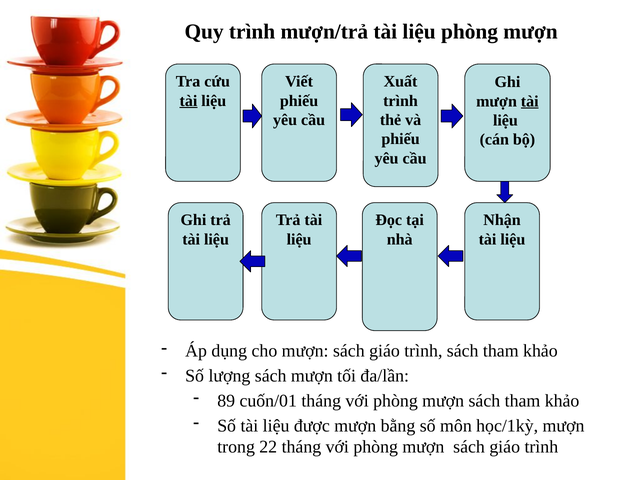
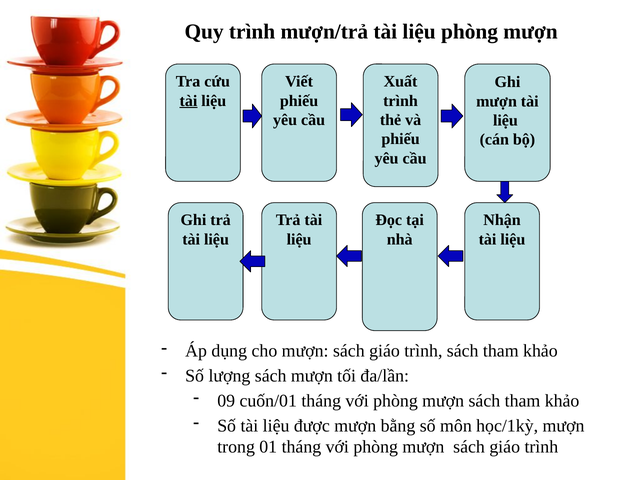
tài underline: present -> none (530, 101)
89: 89 -> 09 (226, 401)
22: 22 -> 01 (268, 448)
